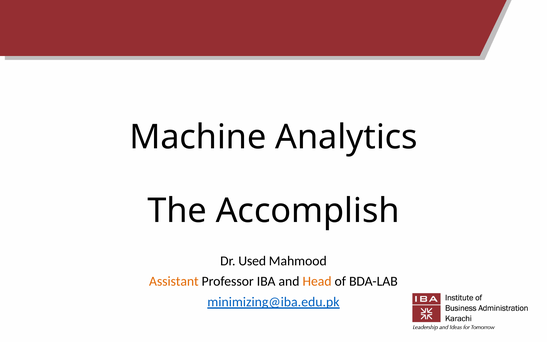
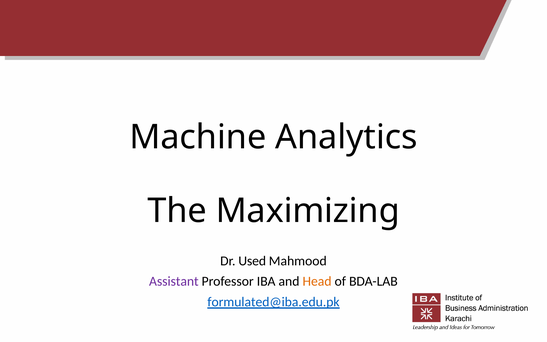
Accomplish: Accomplish -> Maximizing (308, 211)
Assistant colour: orange -> purple (174, 282)
minimizing@iba.edu.pk: minimizing@iba.edu.pk -> formulated@iba.edu.pk (273, 302)
